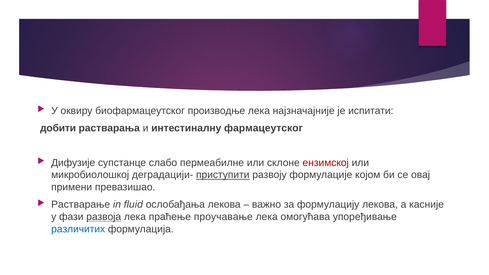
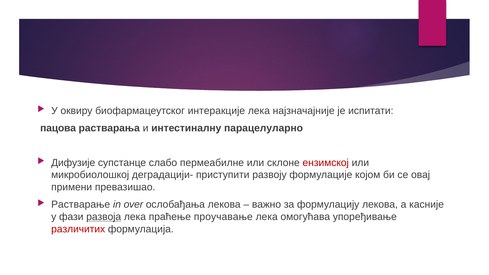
производње: производње -> интеракције (216, 111)
добити: добити -> пацова (58, 128)
фармацеутског: фармацеутског -> парацелуларно (264, 128)
приступити underline: present -> none (223, 175)
fluid: fluid -> over (133, 205)
различитих colour: blue -> red (78, 229)
